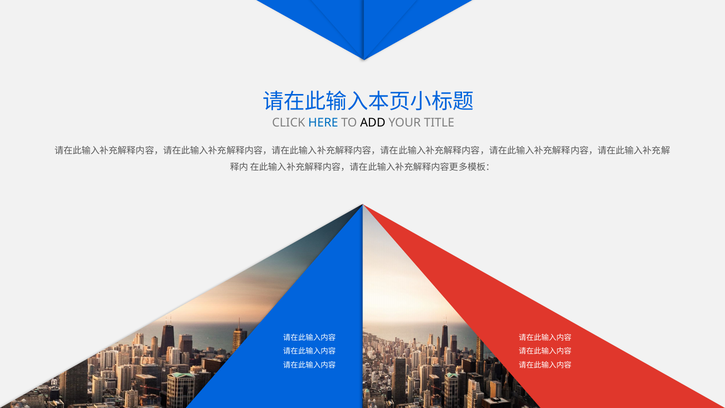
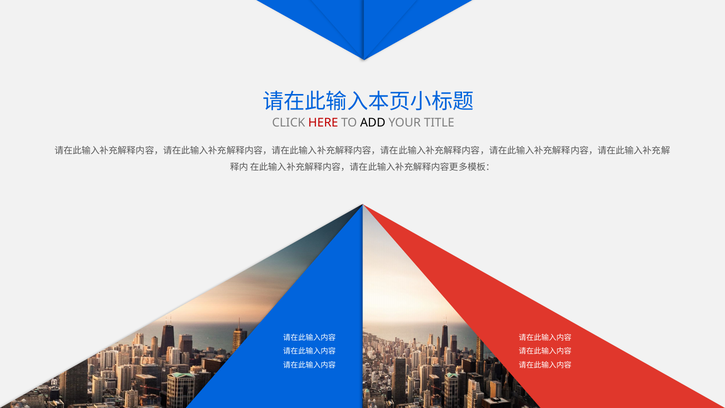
HERE colour: blue -> red (323, 123)
